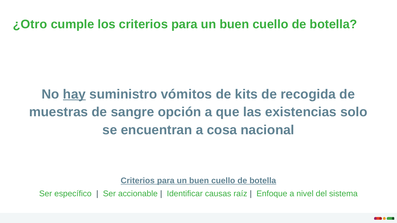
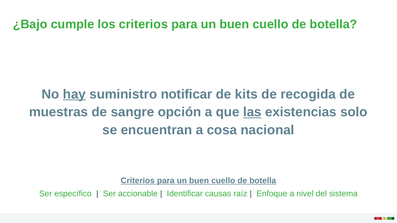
¿Otro: ¿Otro -> ¿Bajo (30, 24)
vómitos: vómitos -> notificar (187, 94)
las underline: none -> present (252, 112)
